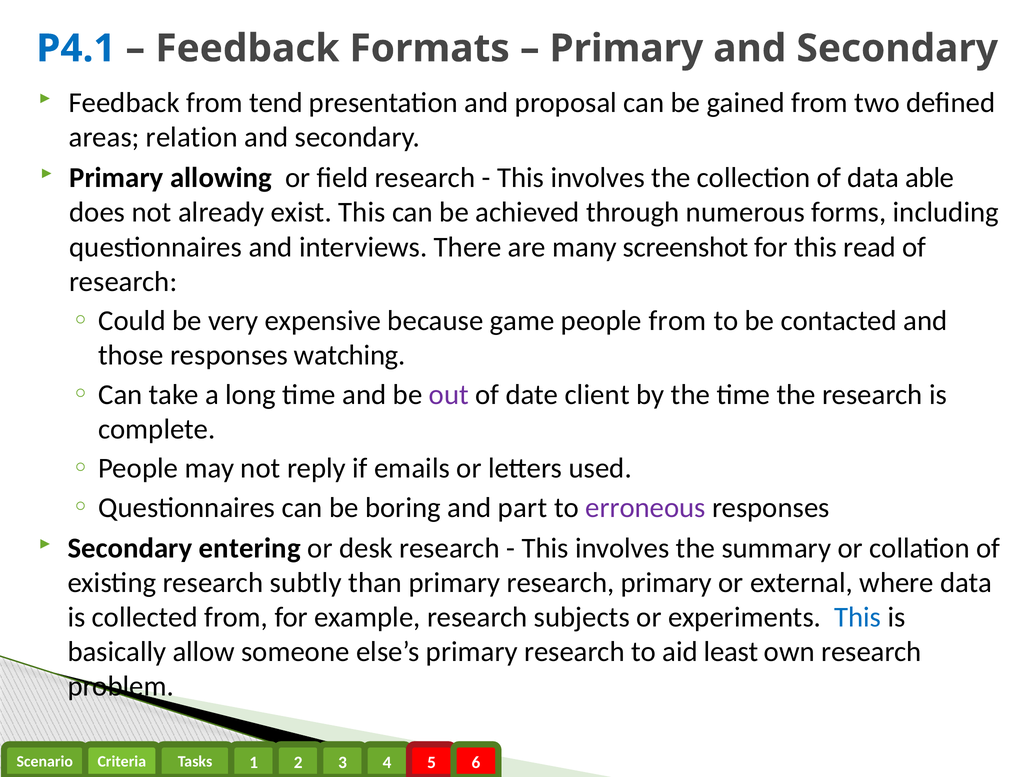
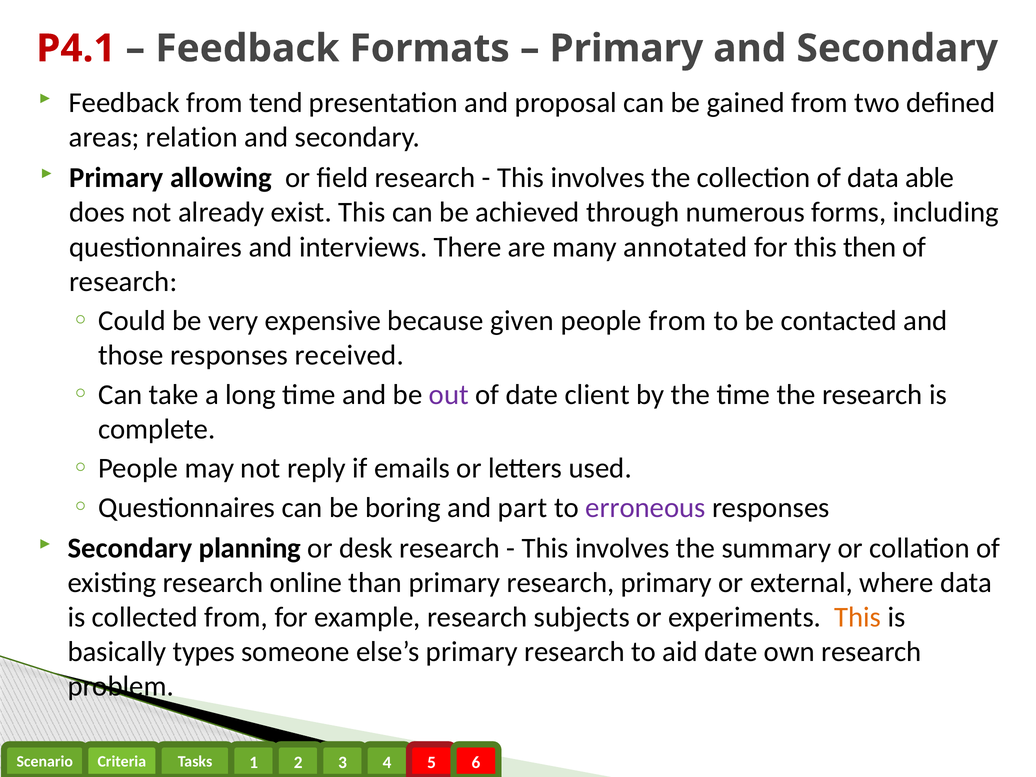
P4.1 colour: blue -> red (76, 49)
screenshot: screenshot -> annotated (685, 247)
read: read -> then (870, 247)
game: game -> given (522, 321)
watching: watching -> received (349, 355)
entering: entering -> planning (250, 548)
subtly: subtly -> online (306, 583)
This colour: blue -> orange (858, 617)
allow: allow -> types (204, 652)
aid least: least -> date (731, 652)
